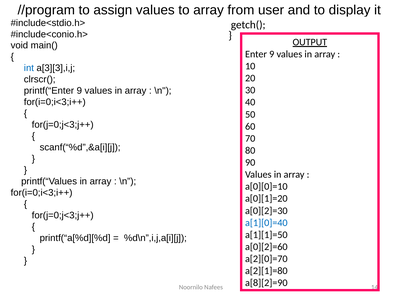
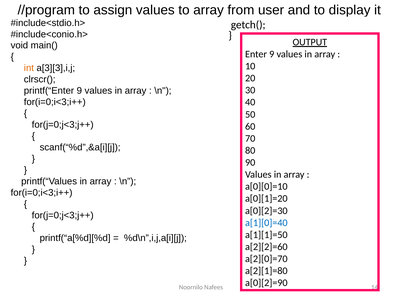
int colour: blue -> orange (29, 68)
a[0][2]=60: a[0][2]=60 -> a[2][2]=60 (266, 247)
a[8][2]=90: a[8][2]=90 -> a[0][2]=90 (266, 283)
